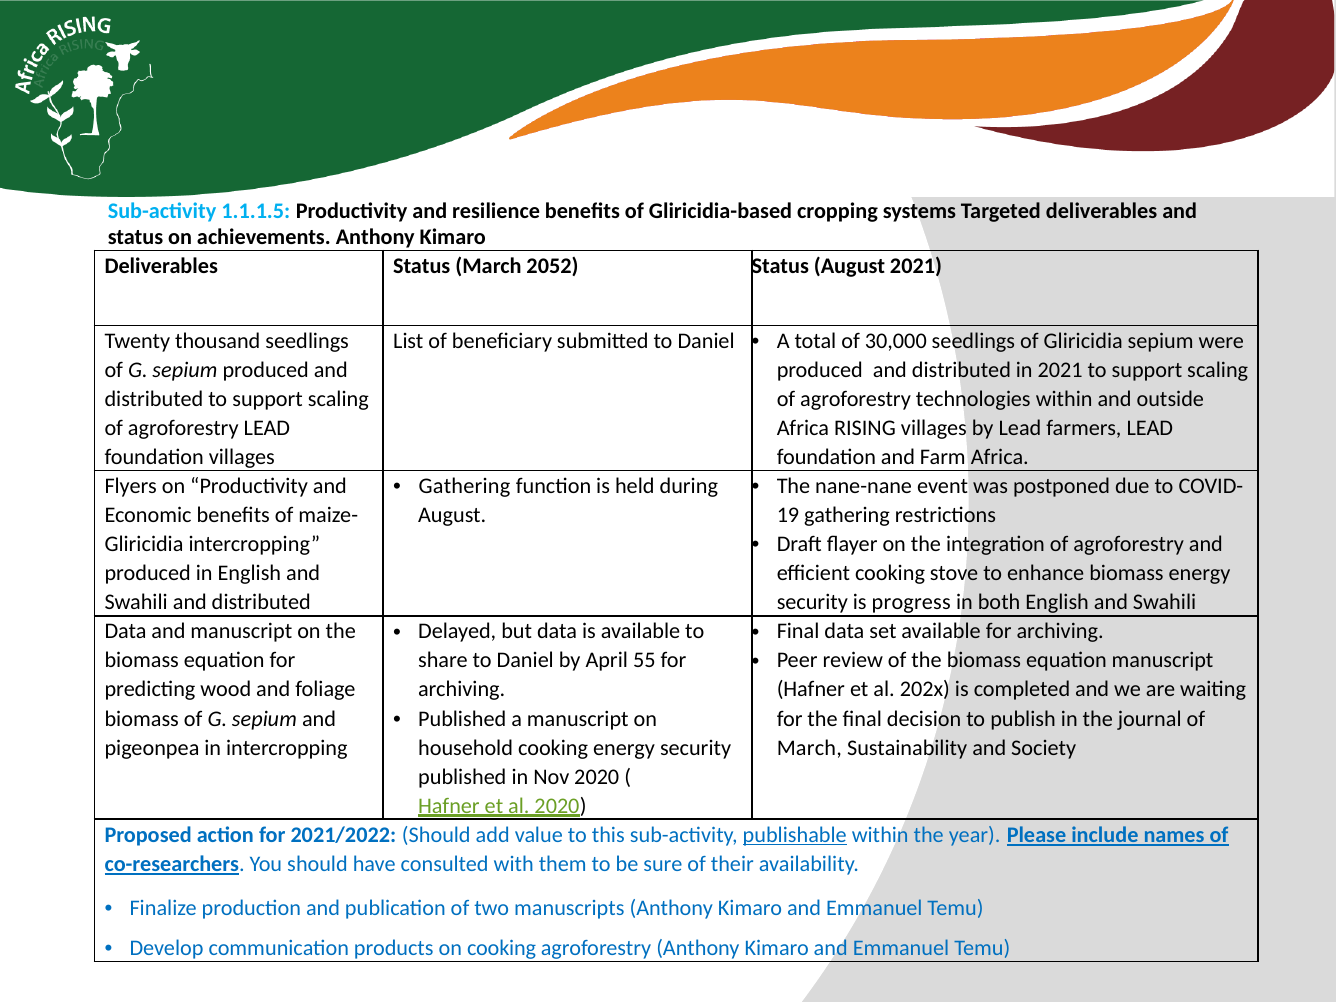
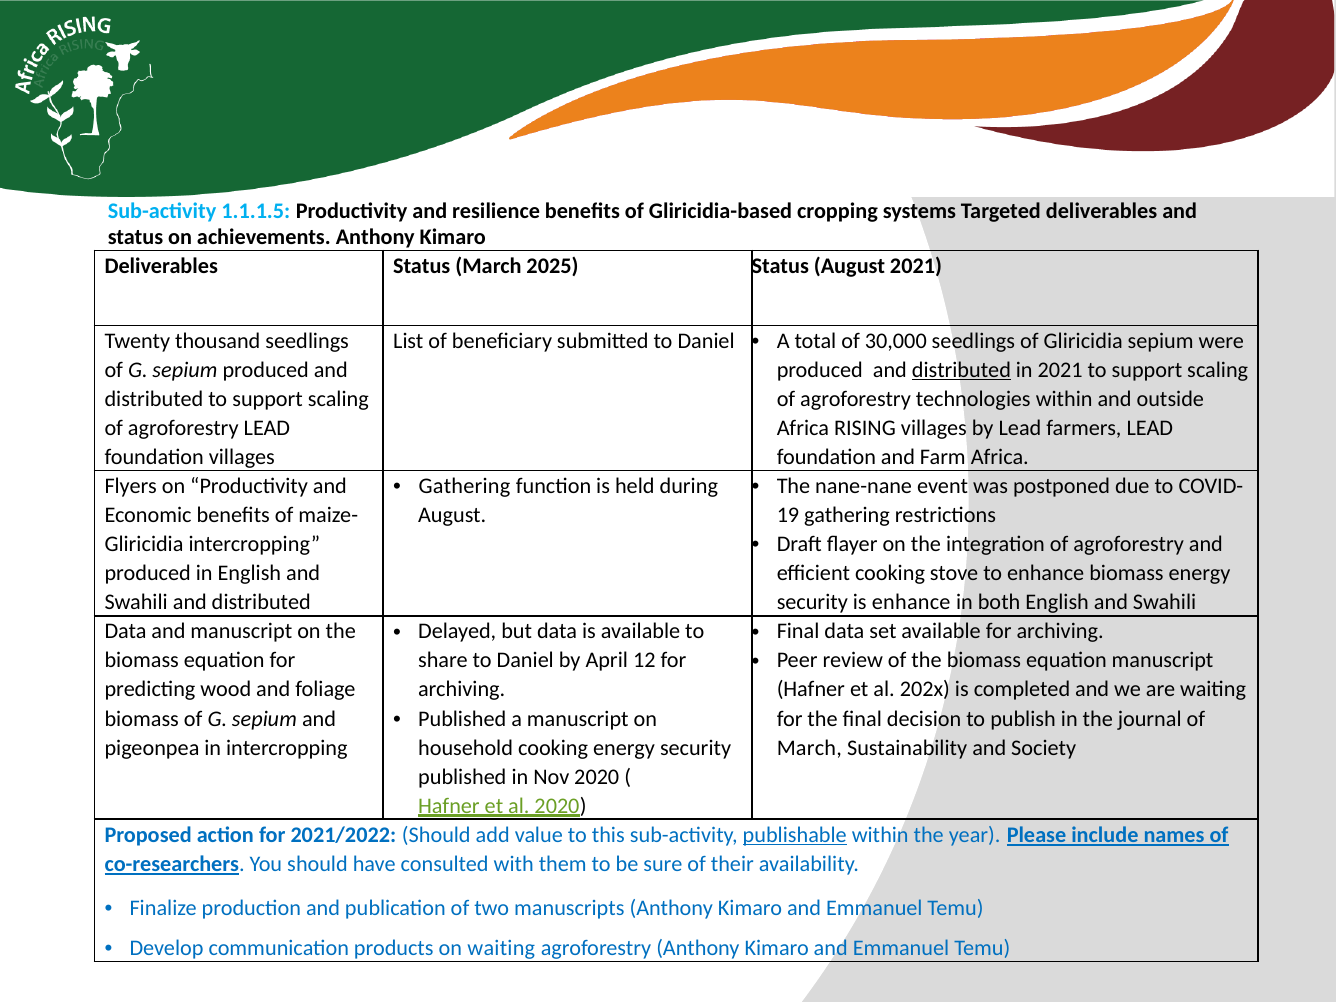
2052: 2052 -> 2025 (552, 266)
distributed underline: none -> present (961, 370)
is progress: progress -> enhance (911, 602)
55: 55 -> 12 (644, 661)
on cooking: cooking -> waiting (501, 948)
